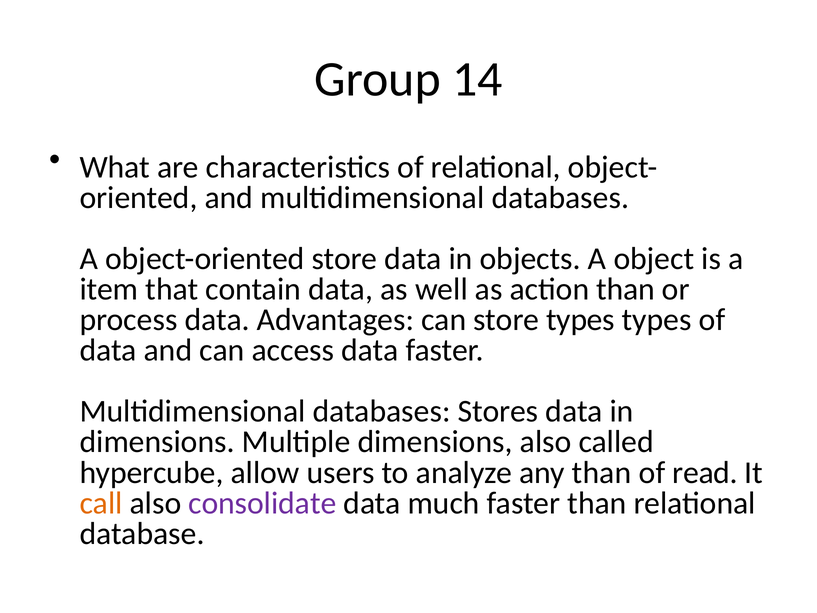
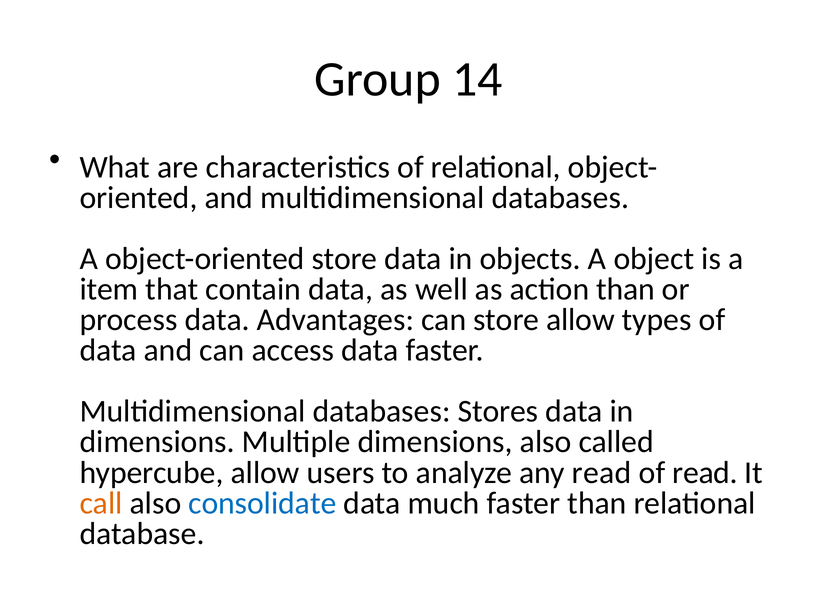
store types: types -> allow (580, 320)
any than: than -> read (602, 472)
consolidate colour: purple -> blue (262, 503)
